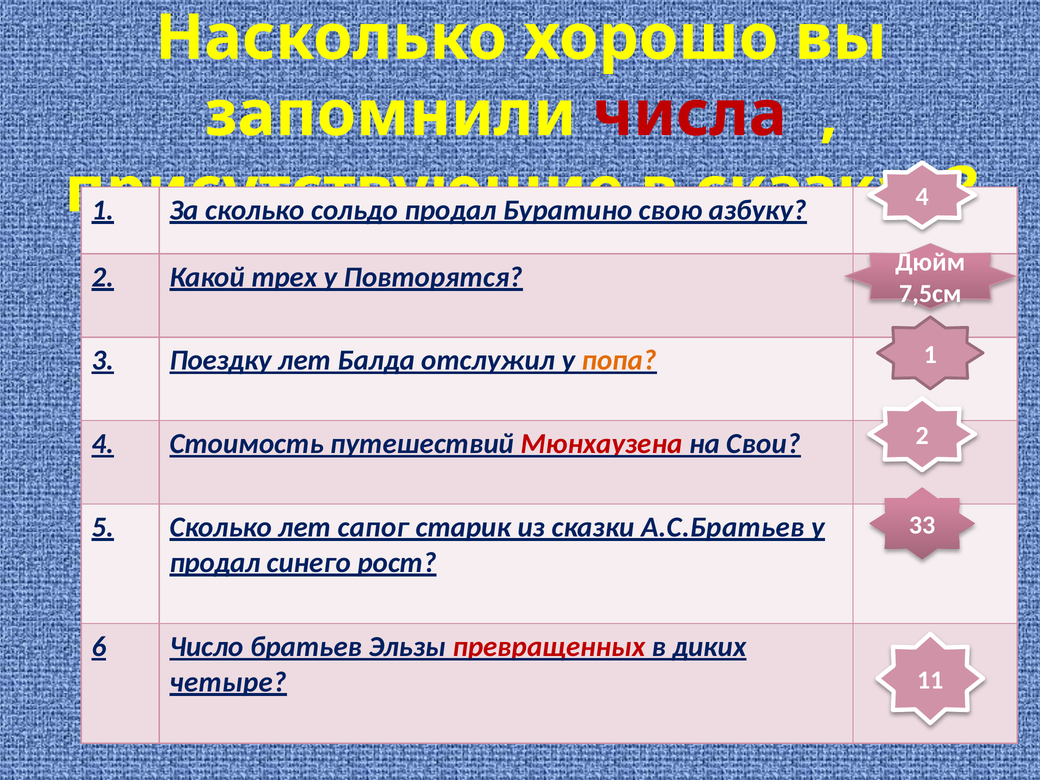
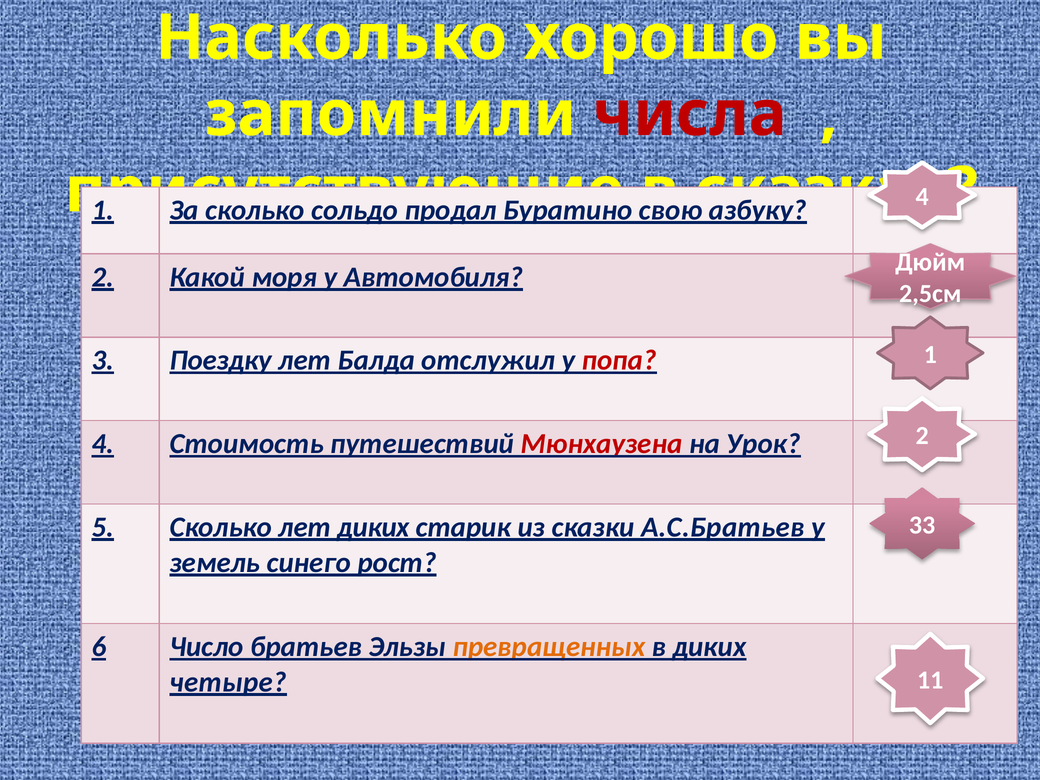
трех: трех -> моря (284, 277)
Повторятся: Повторятся -> Автомобиля (433, 277)
7,5см: 7,5см -> 2,5см (930, 294)
попа colour: orange -> red (619, 360)
Свои: Свои -> Урок (764, 444)
лет сапог: сапог -> диких (374, 527)
продал: продал -> земель (215, 562)
превращенных colour: red -> orange (549, 647)
